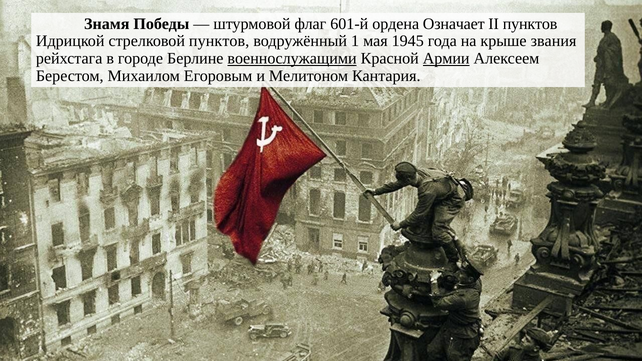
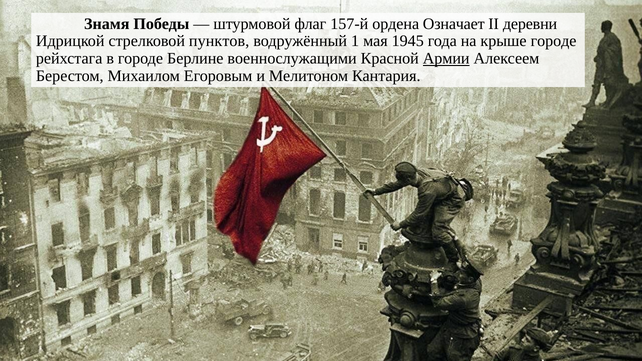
601-й: 601-й -> 157-й (349, 24)
II пунктов: пунктов -> деревни (530, 24)
крыше звания: звания -> городе (554, 41)
военнослужащими underline: present -> none (292, 58)
